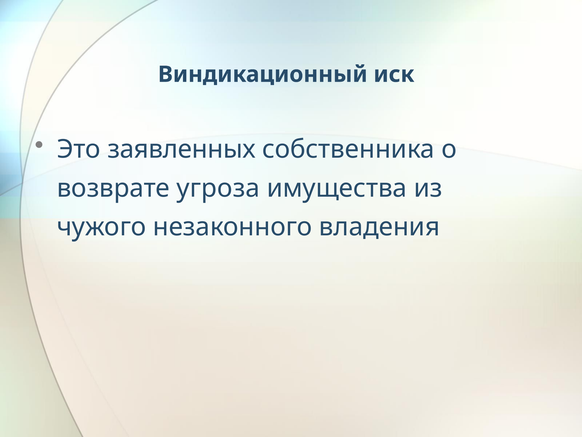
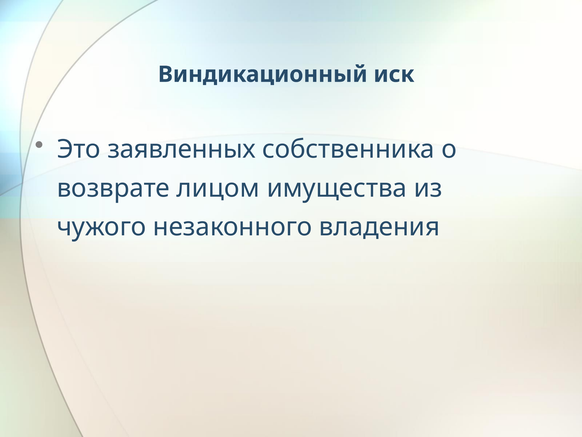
угроза: угроза -> лицом (218, 188)
